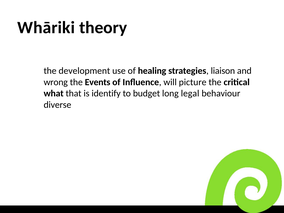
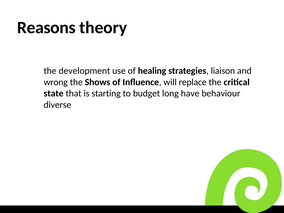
Whāriki: Whāriki -> Reasons (46, 27)
Events: Events -> Shows (98, 82)
picture: picture -> replace (193, 82)
what: what -> state (54, 93)
identify: identify -> starting (106, 93)
legal: legal -> have (190, 93)
